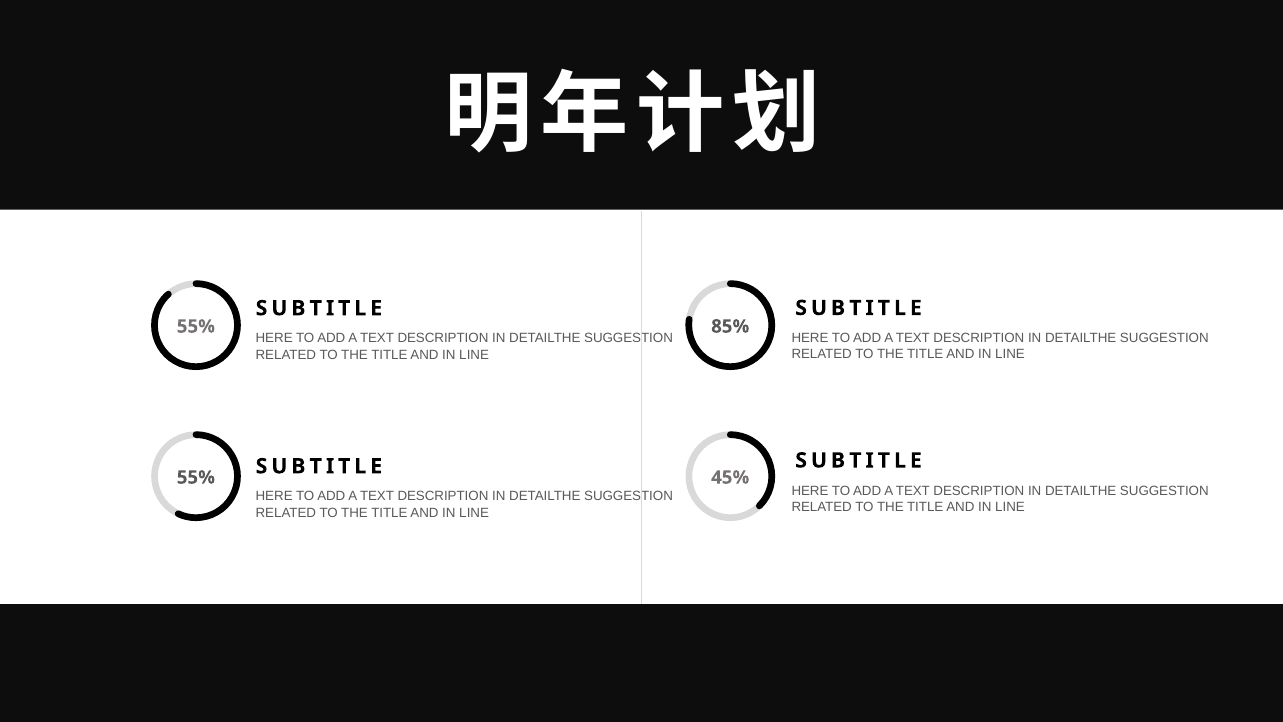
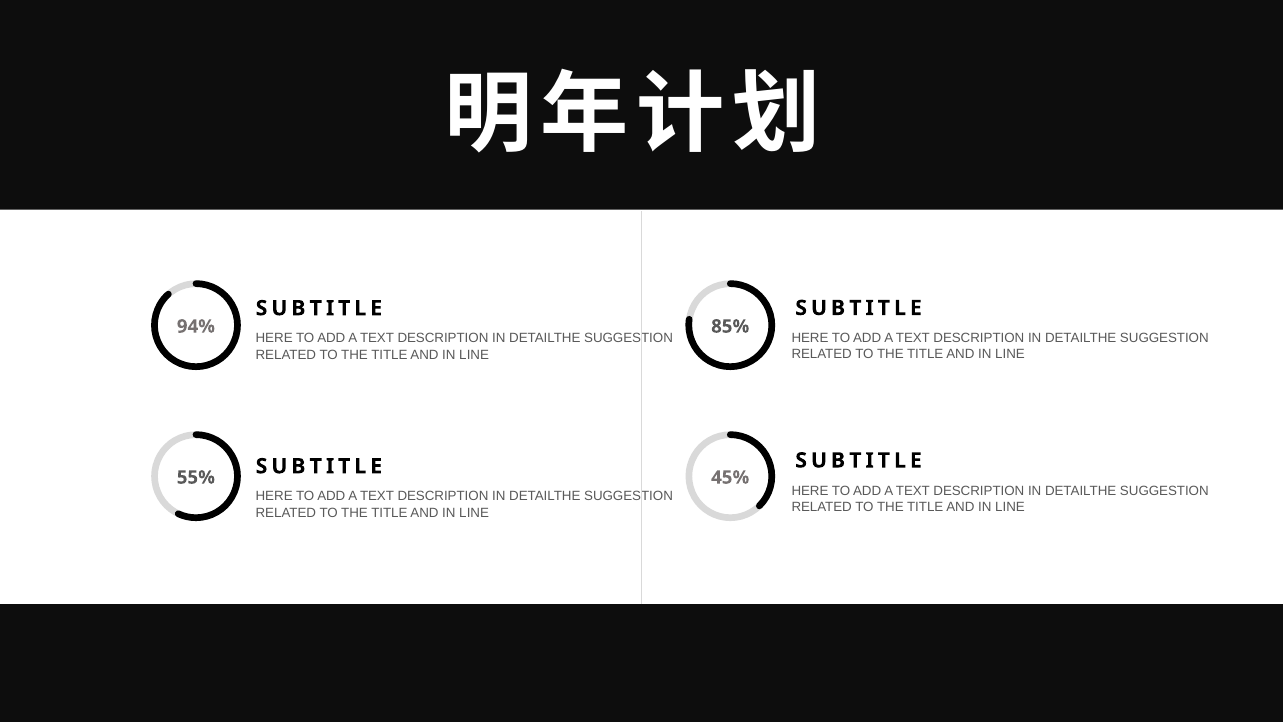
55%: 55% -> 94% (196, 326)
